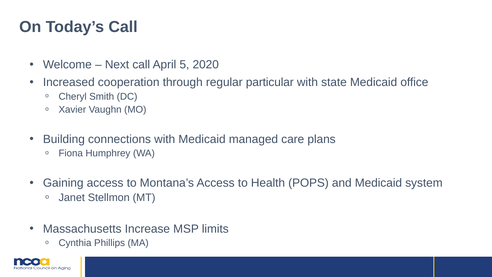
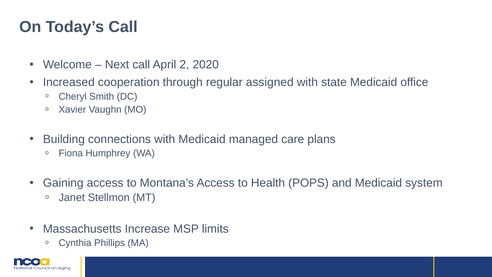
5: 5 -> 2 (184, 65)
particular: particular -> assigned (270, 82)
